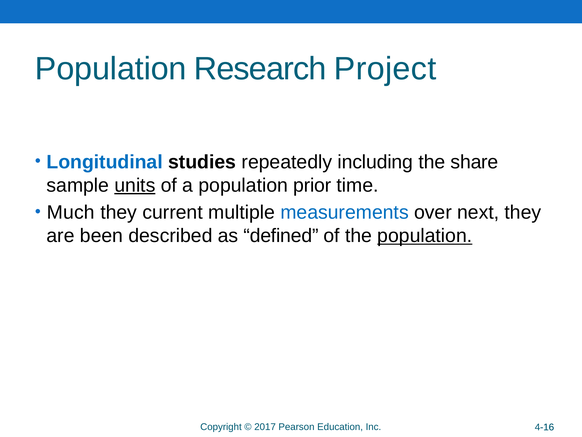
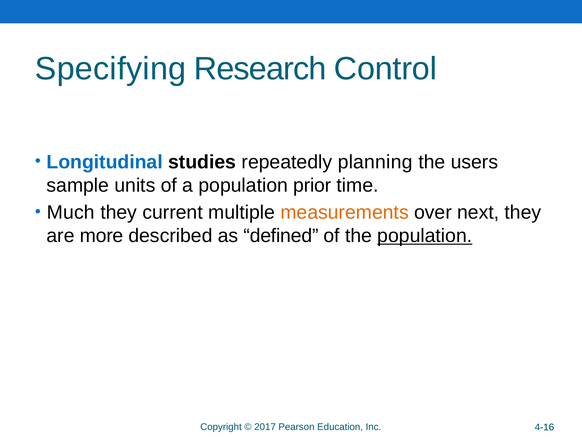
Population: Population -> Specifying (111, 69)
Project: Project -> Control (385, 69)
including: including -> planning (375, 162)
share: share -> users (474, 162)
units underline: present -> none (135, 185)
measurements colour: blue -> orange (345, 212)
been: been -> more (102, 236)
